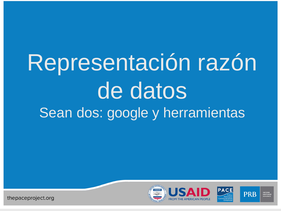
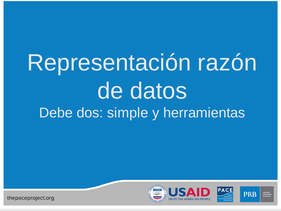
Sean: Sean -> Debe (56, 113)
google: google -> simple (128, 113)
